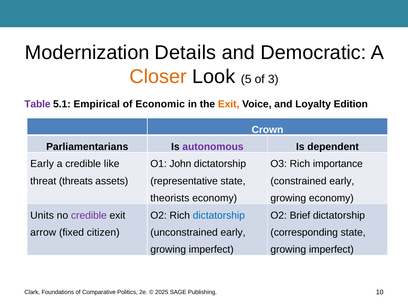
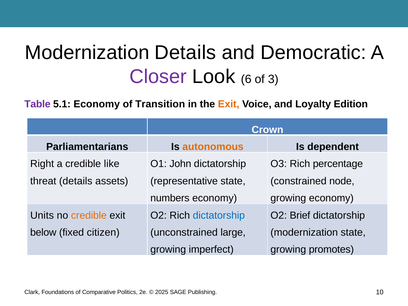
Closer colour: orange -> purple (158, 77)
5: 5 -> 6 (246, 79)
5.1 Empirical: Empirical -> Economy (97, 104)
Economic: Economic -> Transition (160, 104)
autonomous colour: purple -> orange (213, 147)
Early: Early -> Right (42, 164)
importance: importance -> percentage (338, 164)
threat threats: threats -> details (76, 181)
constrained early: early -> node (342, 181)
theorists: theorists -> numbers (170, 198)
credible colour: purple -> orange (89, 215)
arrow: arrow -> below (43, 232)
unconstrained early: early -> large (233, 232)
corresponding: corresponding -> modernization (304, 232)
imperfect: imperfect -> promotes (331, 250)
